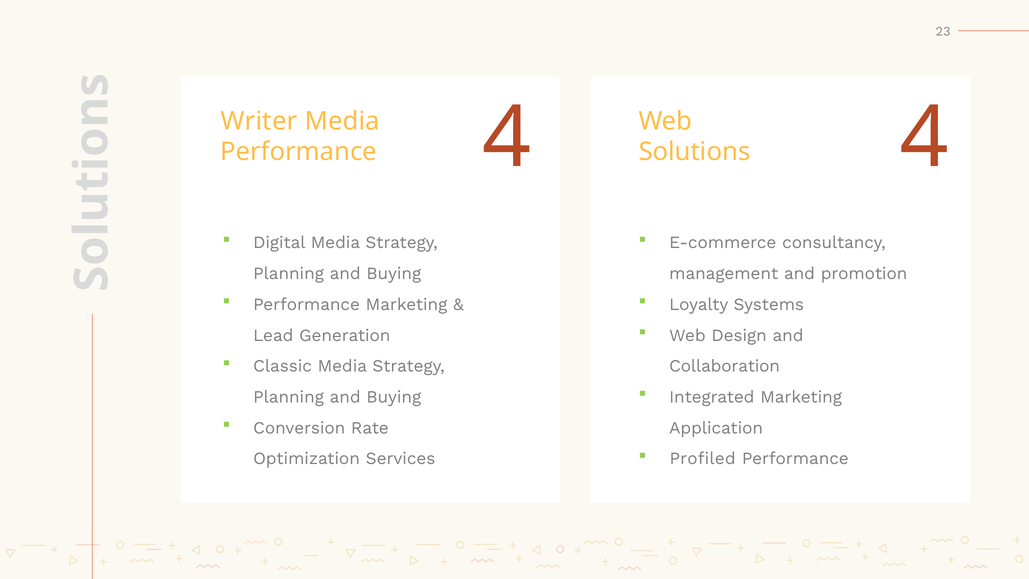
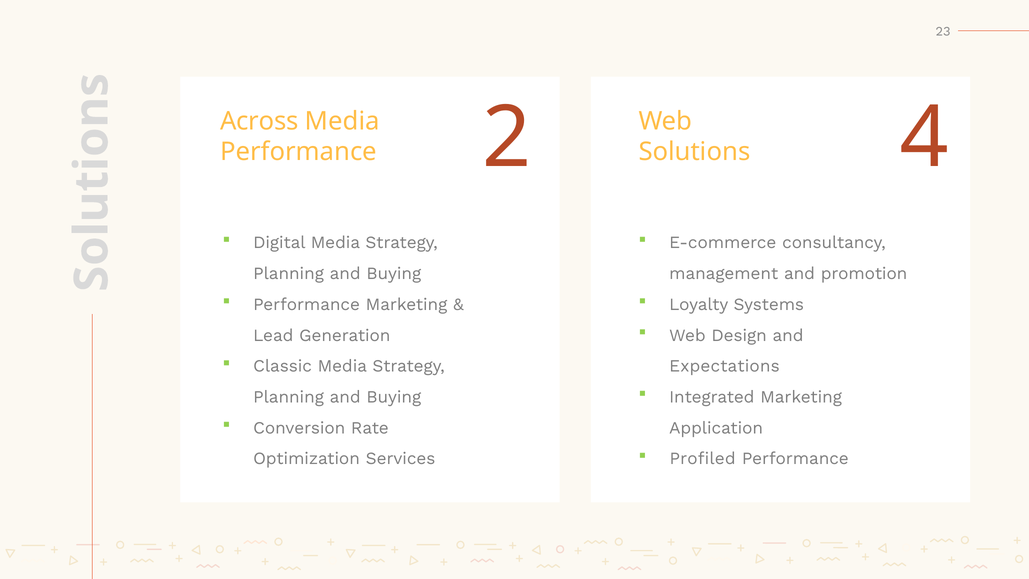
Writer: Writer -> Across (259, 121)
Performance 4: 4 -> 2 (507, 138)
Collaboration: Collaboration -> Expectations (724, 366)
